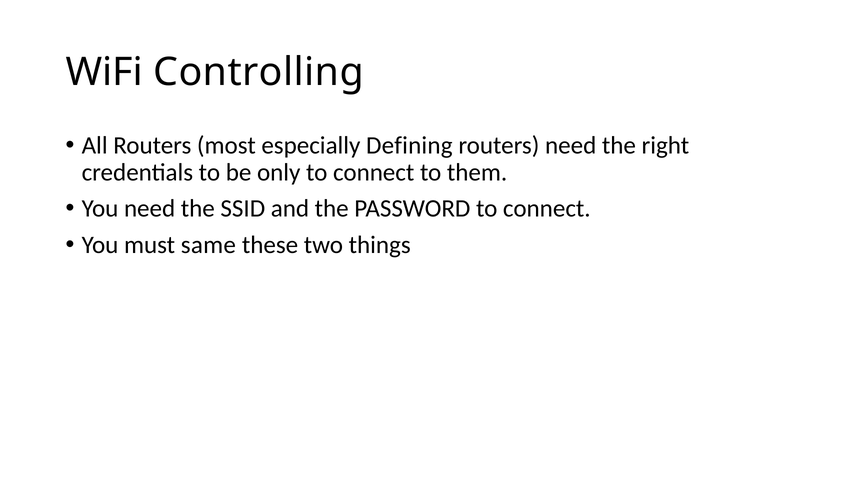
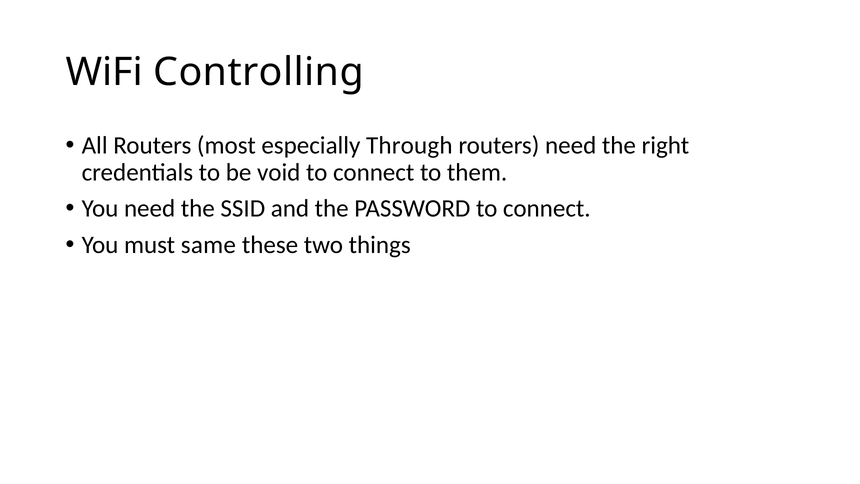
Defining: Defining -> Through (409, 145)
only: only -> void (279, 172)
